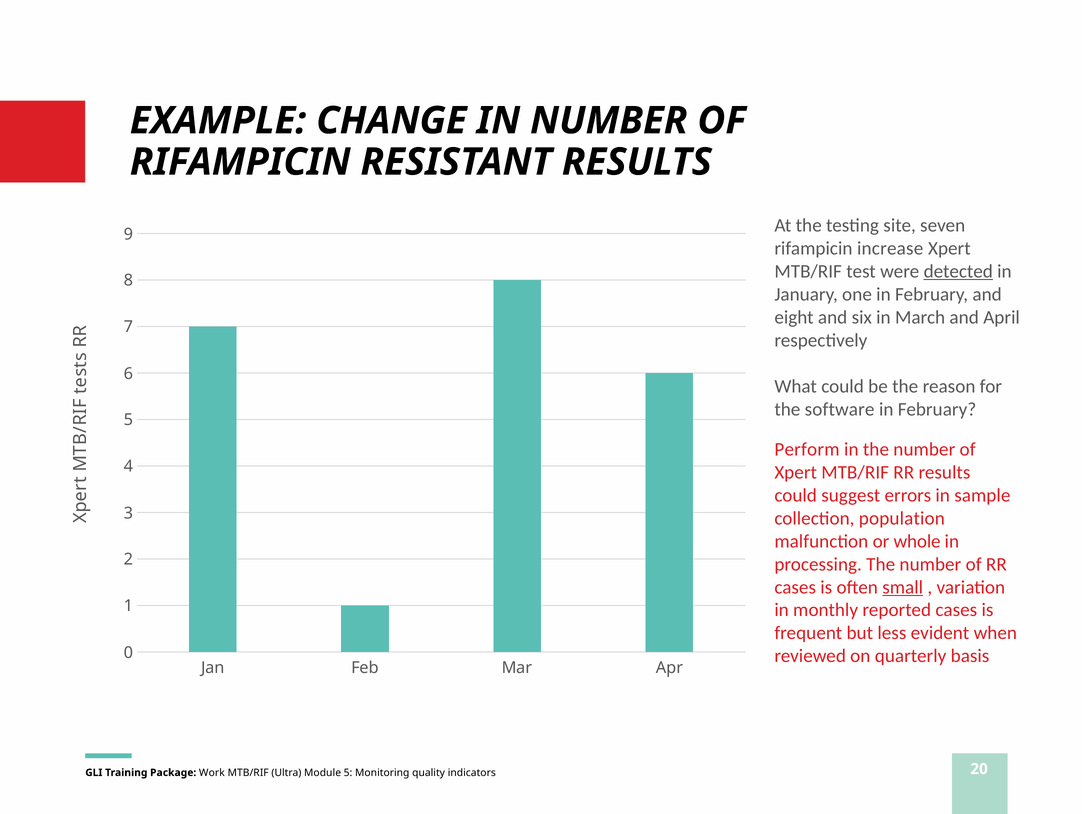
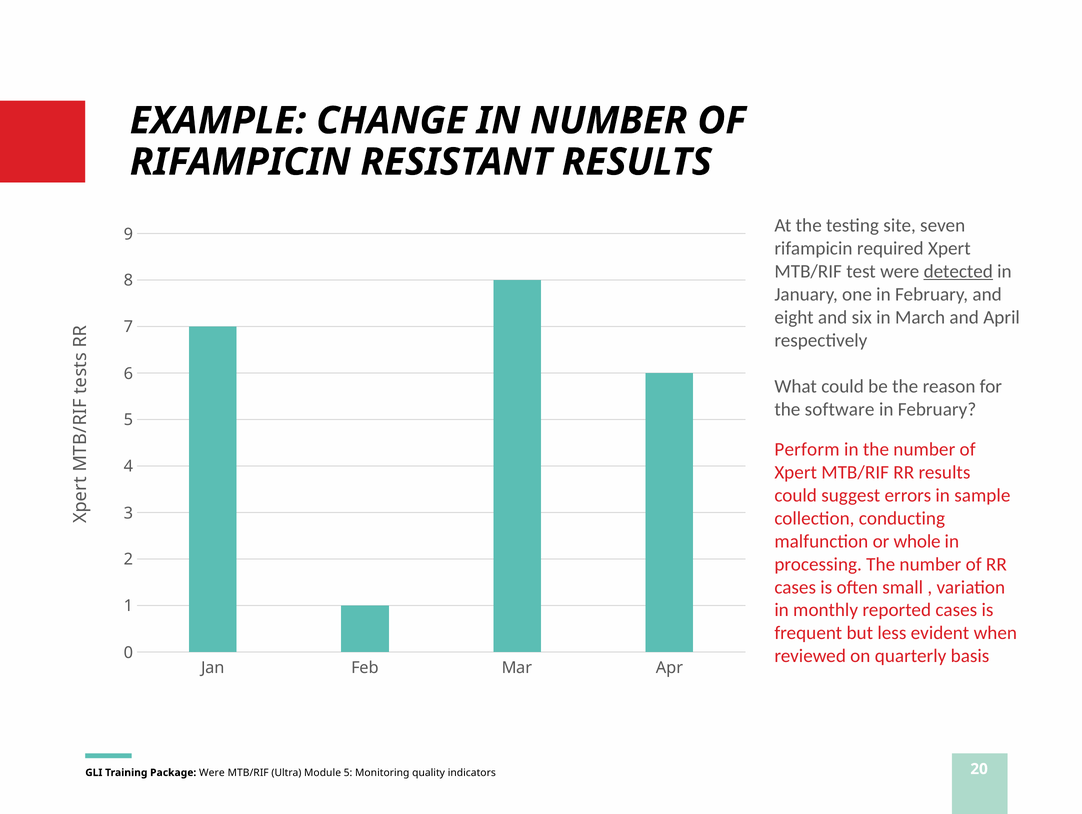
increase: increase -> required (890, 249)
population: population -> conducting (902, 518)
small underline: present -> none (903, 587)
Work: Work -> Were (212, 773)
